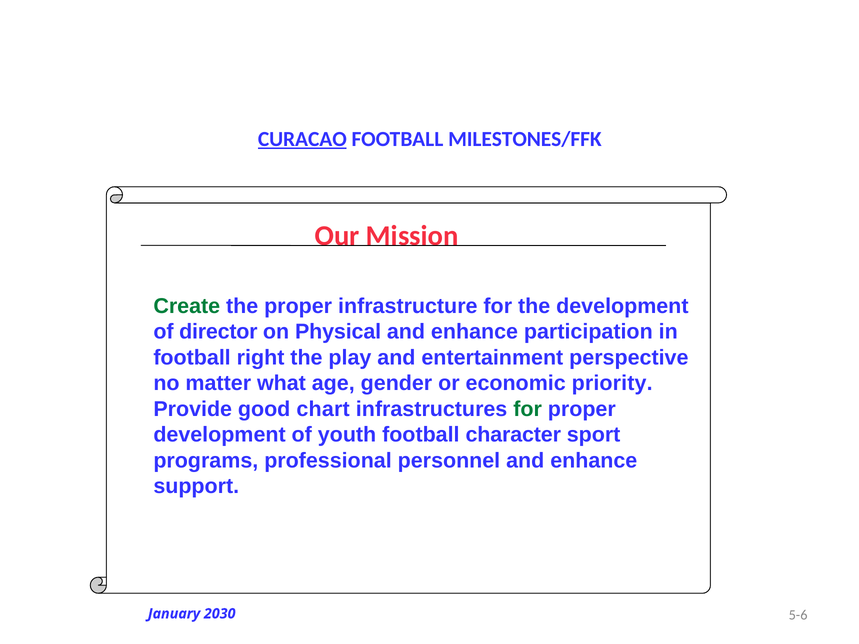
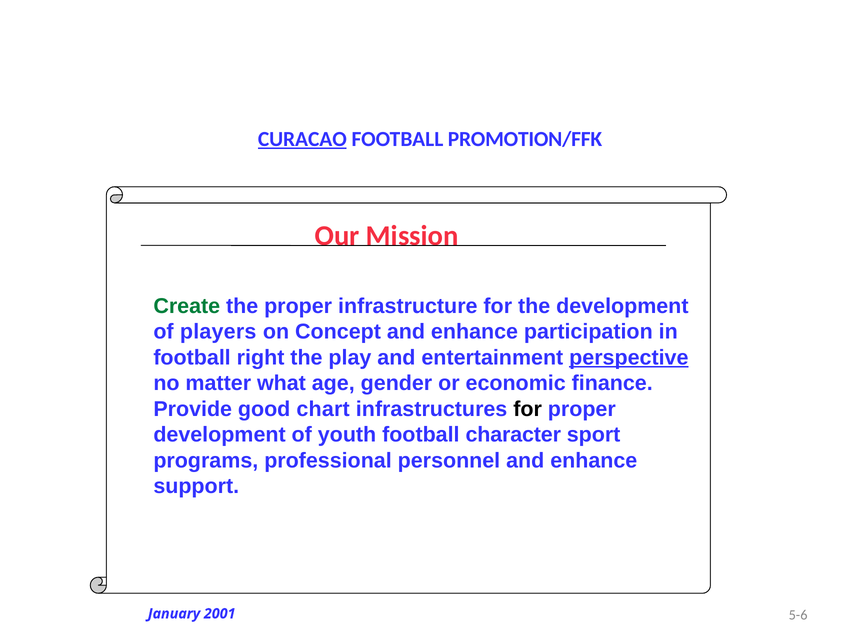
MILESTONES/FFK: MILESTONES/FFK -> PROMOTION/FFK (525, 139)
director: director -> players (218, 332)
Physical: Physical -> Concept (338, 332)
perspective underline: none -> present (629, 358)
priority: priority -> finance (612, 383)
for colour: green -> black (528, 409)
2030: 2030 -> 2001 (220, 614)
